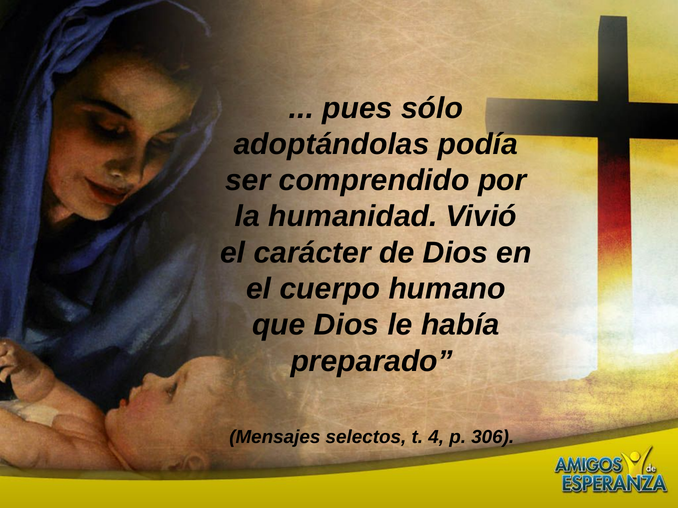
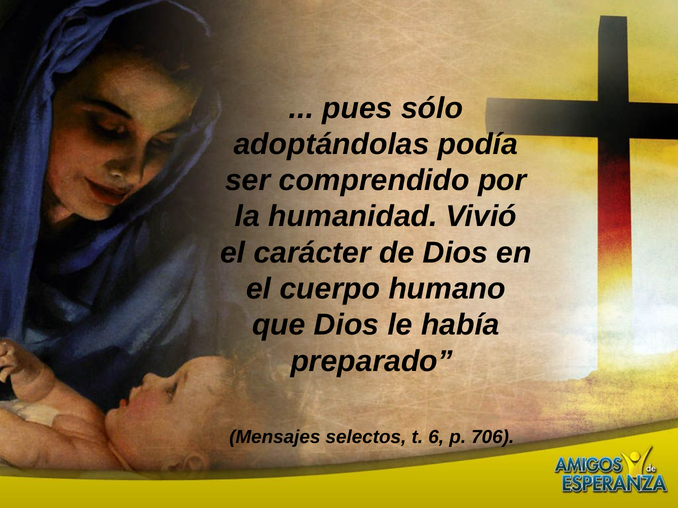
4: 4 -> 6 (436, 437)
306: 306 -> 706 (493, 437)
